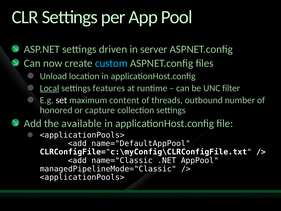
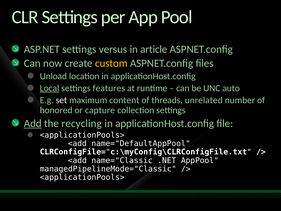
driven: driven -> versus (113, 49)
server: server -> article (154, 49)
custom colour: light blue -> yellow (111, 63)
filter: filter -> auto (231, 88)
outbound: outbound -> unrelated (204, 100)
Add underline: none -> present (33, 123)
available: available -> recycling (82, 123)
